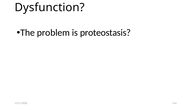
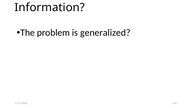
Dysfunction: Dysfunction -> Information (50, 7)
proteostasis: proteostasis -> generalized (105, 32)
